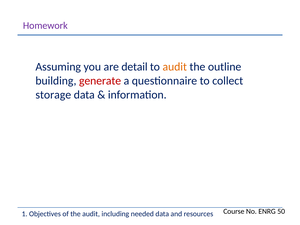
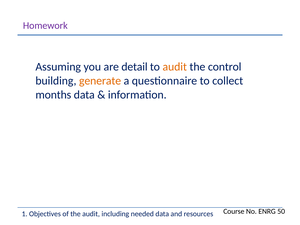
outline: outline -> control (225, 67)
generate colour: red -> orange (100, 81)
storage: storage -> months (53, 95)
